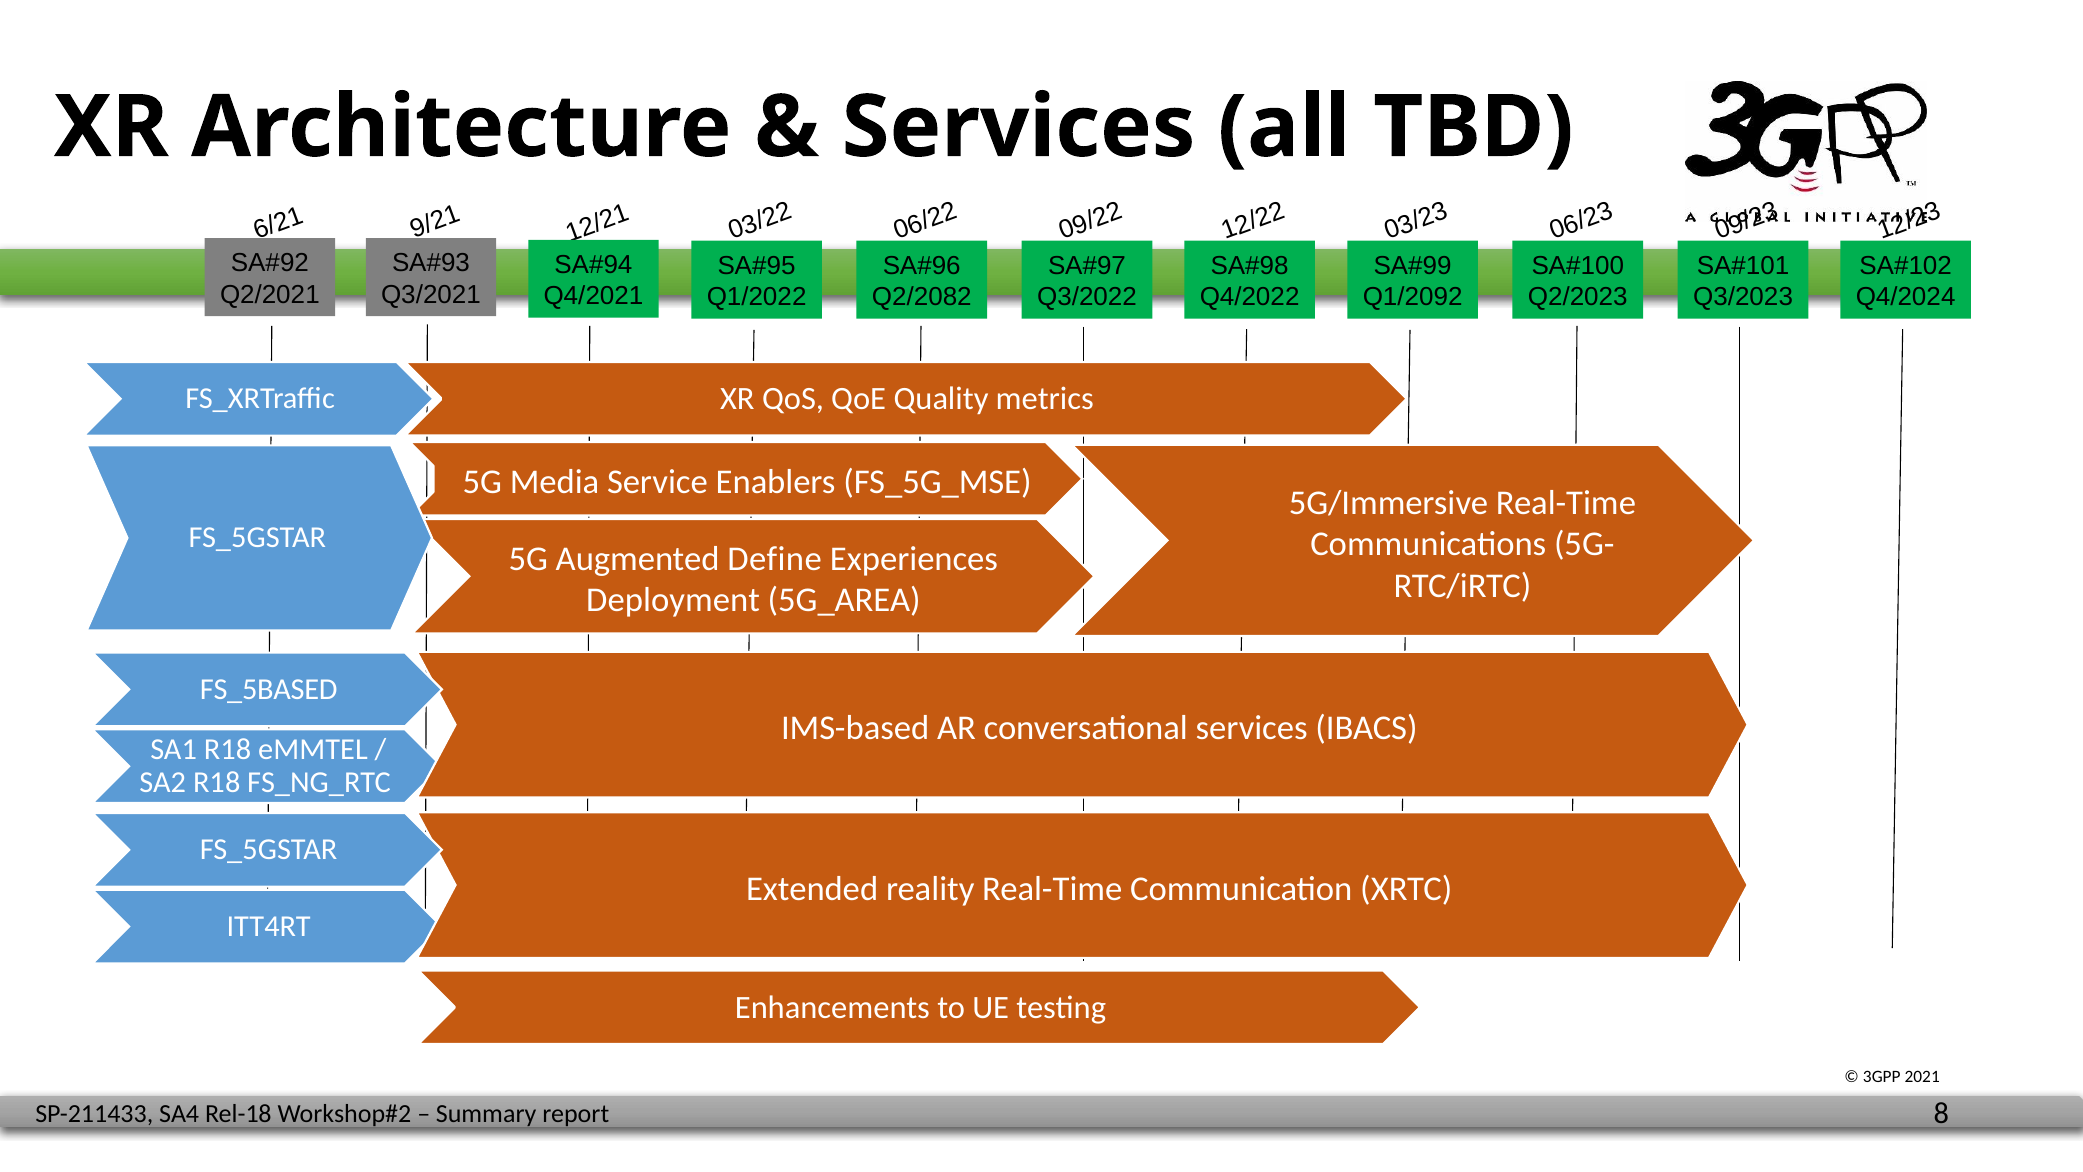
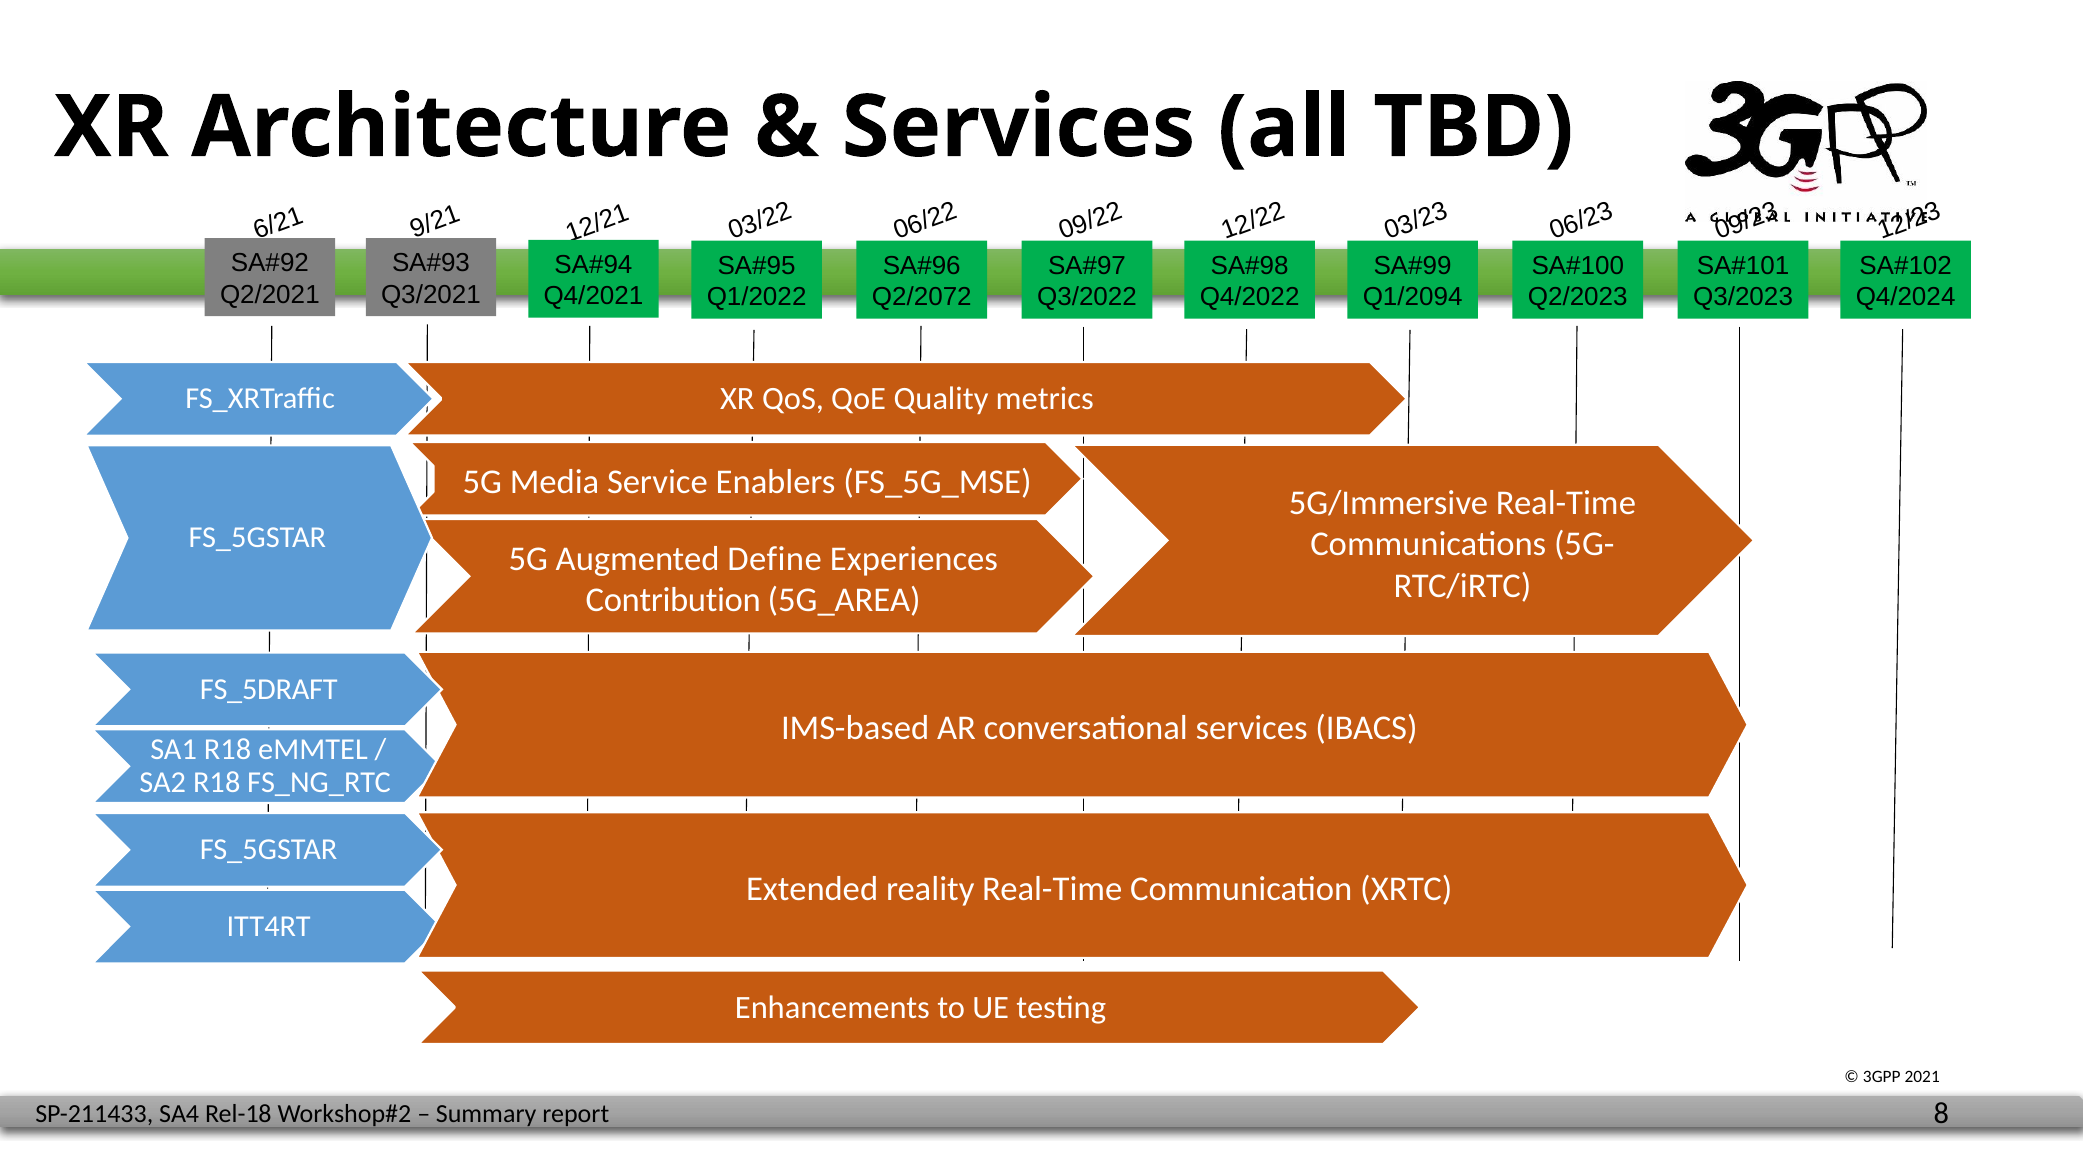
Q2/2082: Q2/2082 -> Q2/2072 (922, 297)
Q1/2092: Q1/2092 -> Q1/2094 (1413, 297)
Deployment: Deployment -> Contribution (673, 600)
FS_5BASED: FS_5BASED -> FS_5DRAFT (269, 689)
